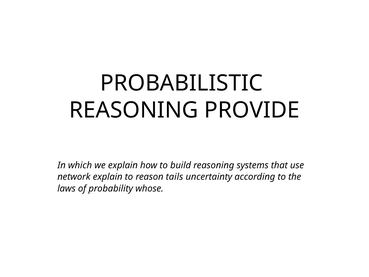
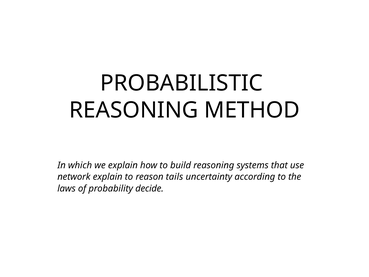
PROVIDE: PROVIDE -> METHOD (252, 110)
whose: whose -> decide (149, 188)
